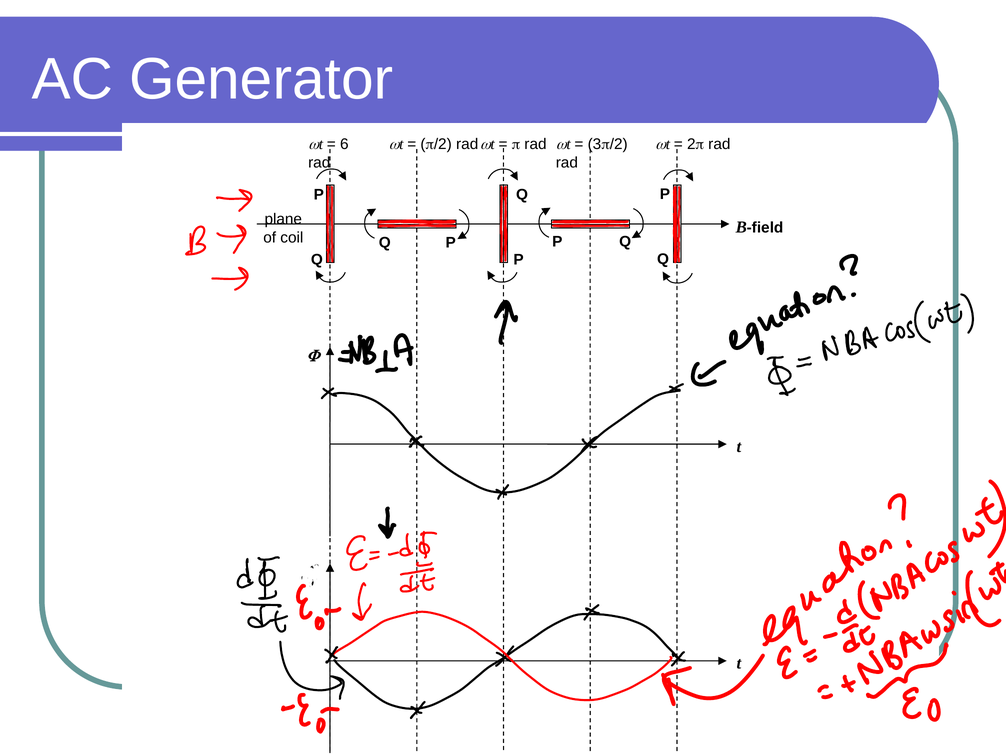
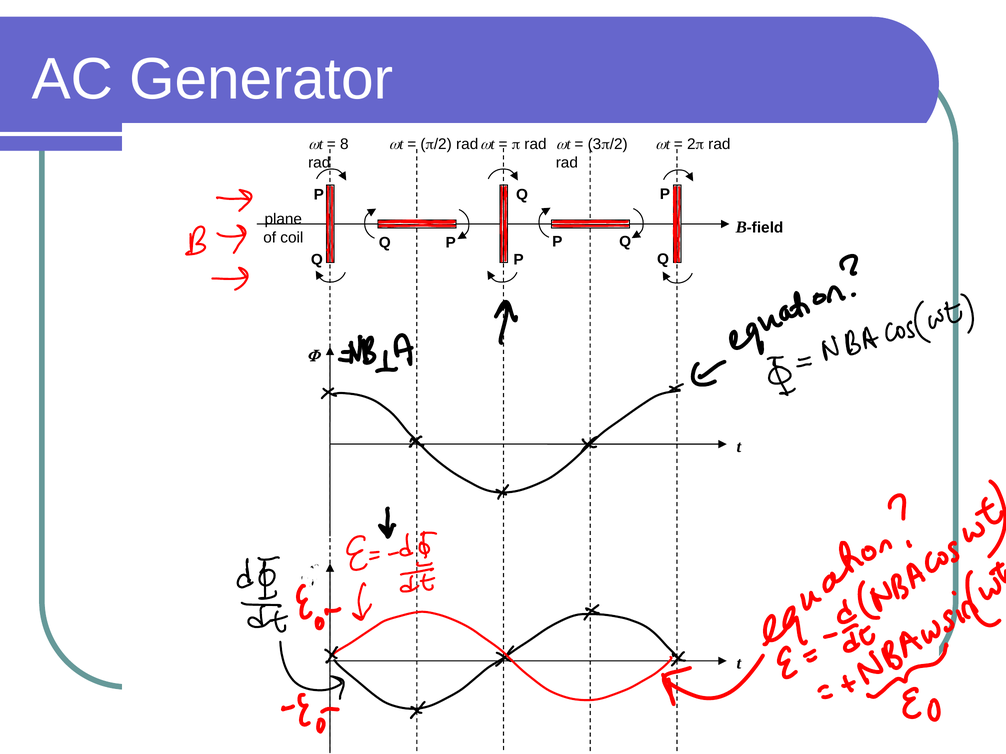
6: 6 -> 8 (344, 144)
